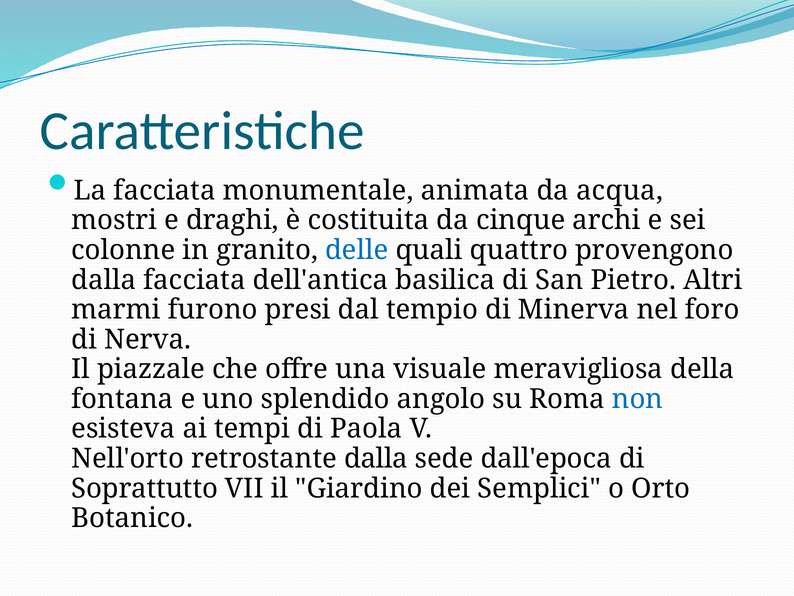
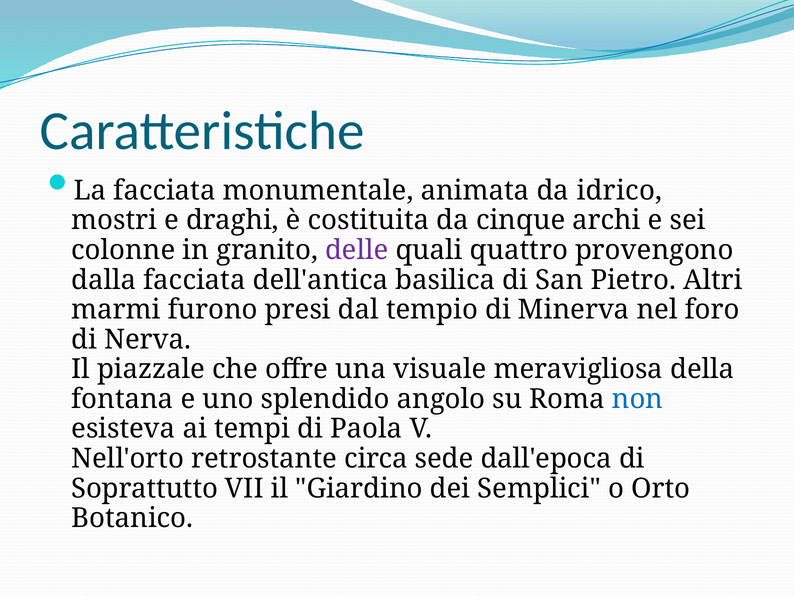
acqua: acqua -> idrico (619, 190)
delle colour: blue -> purple (357, 250)
retrostante dalla: dalla -> circa (376, 458)
